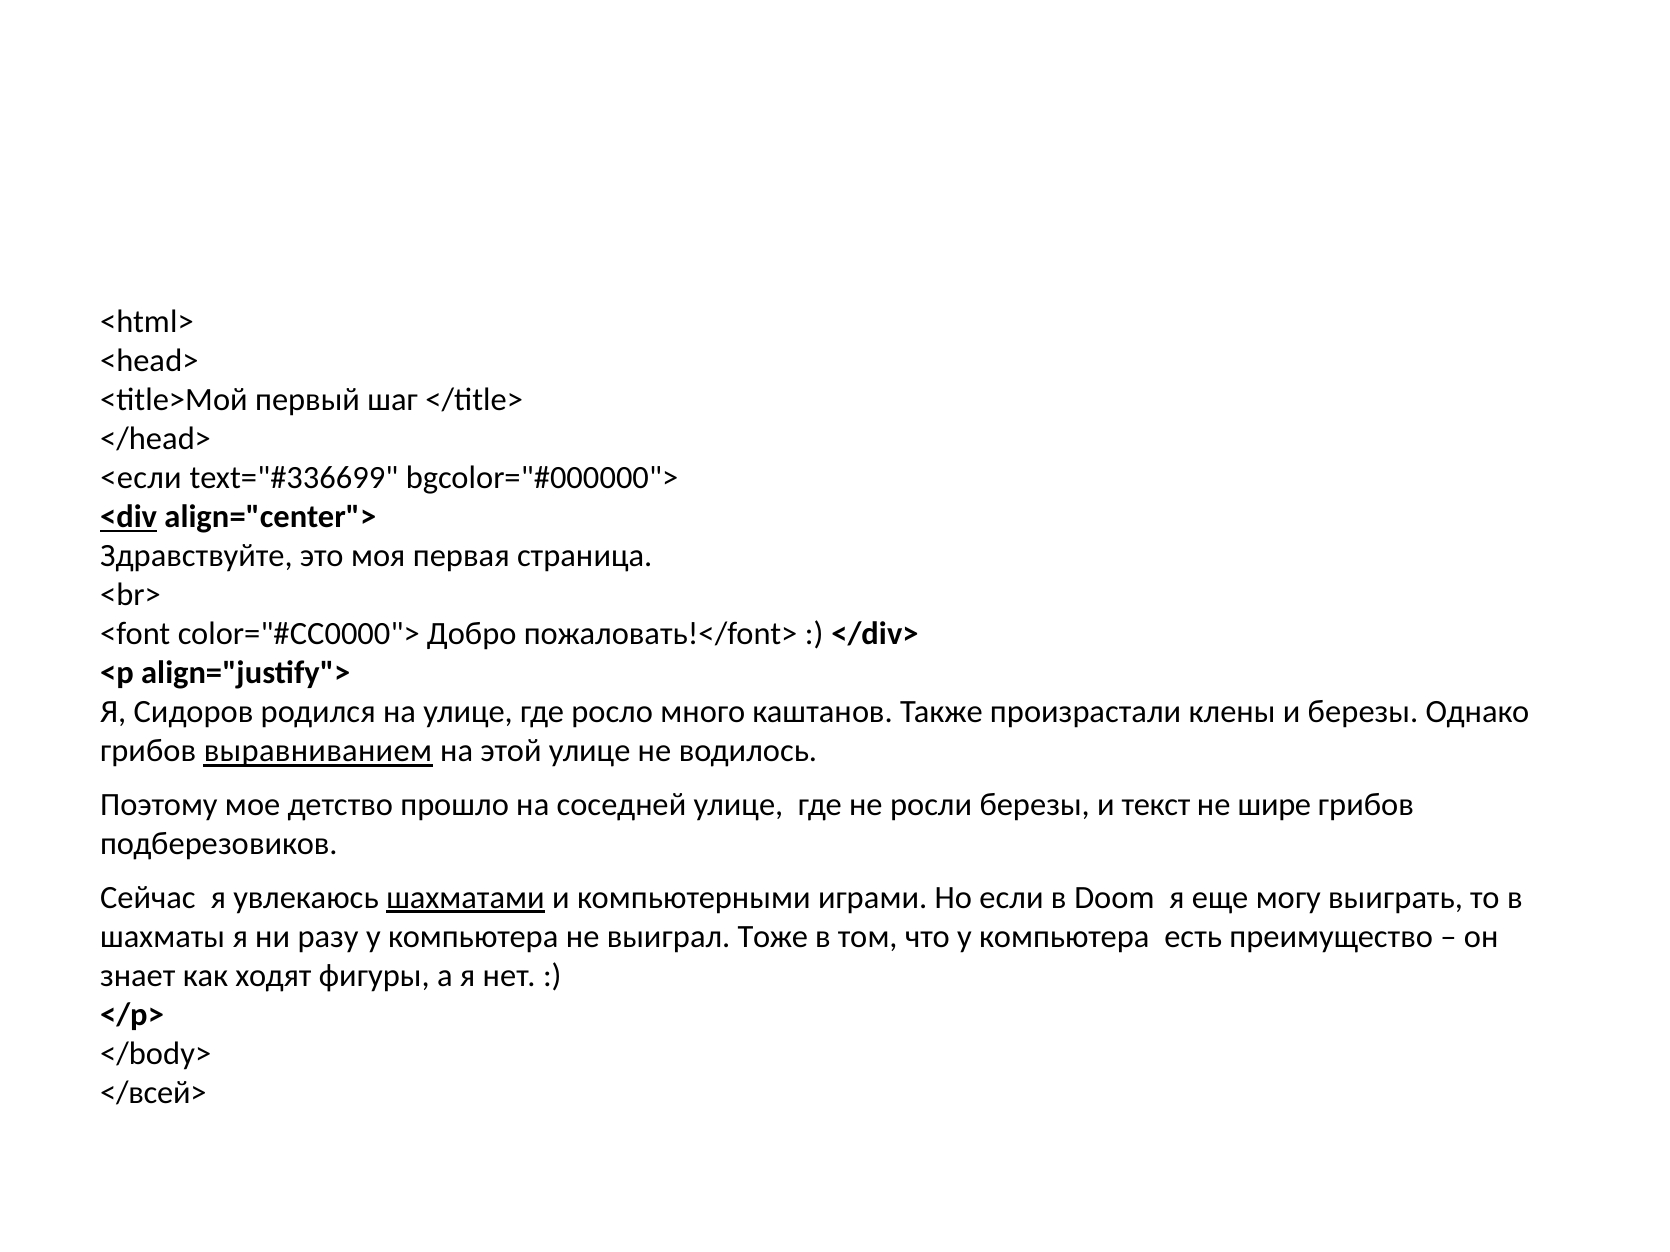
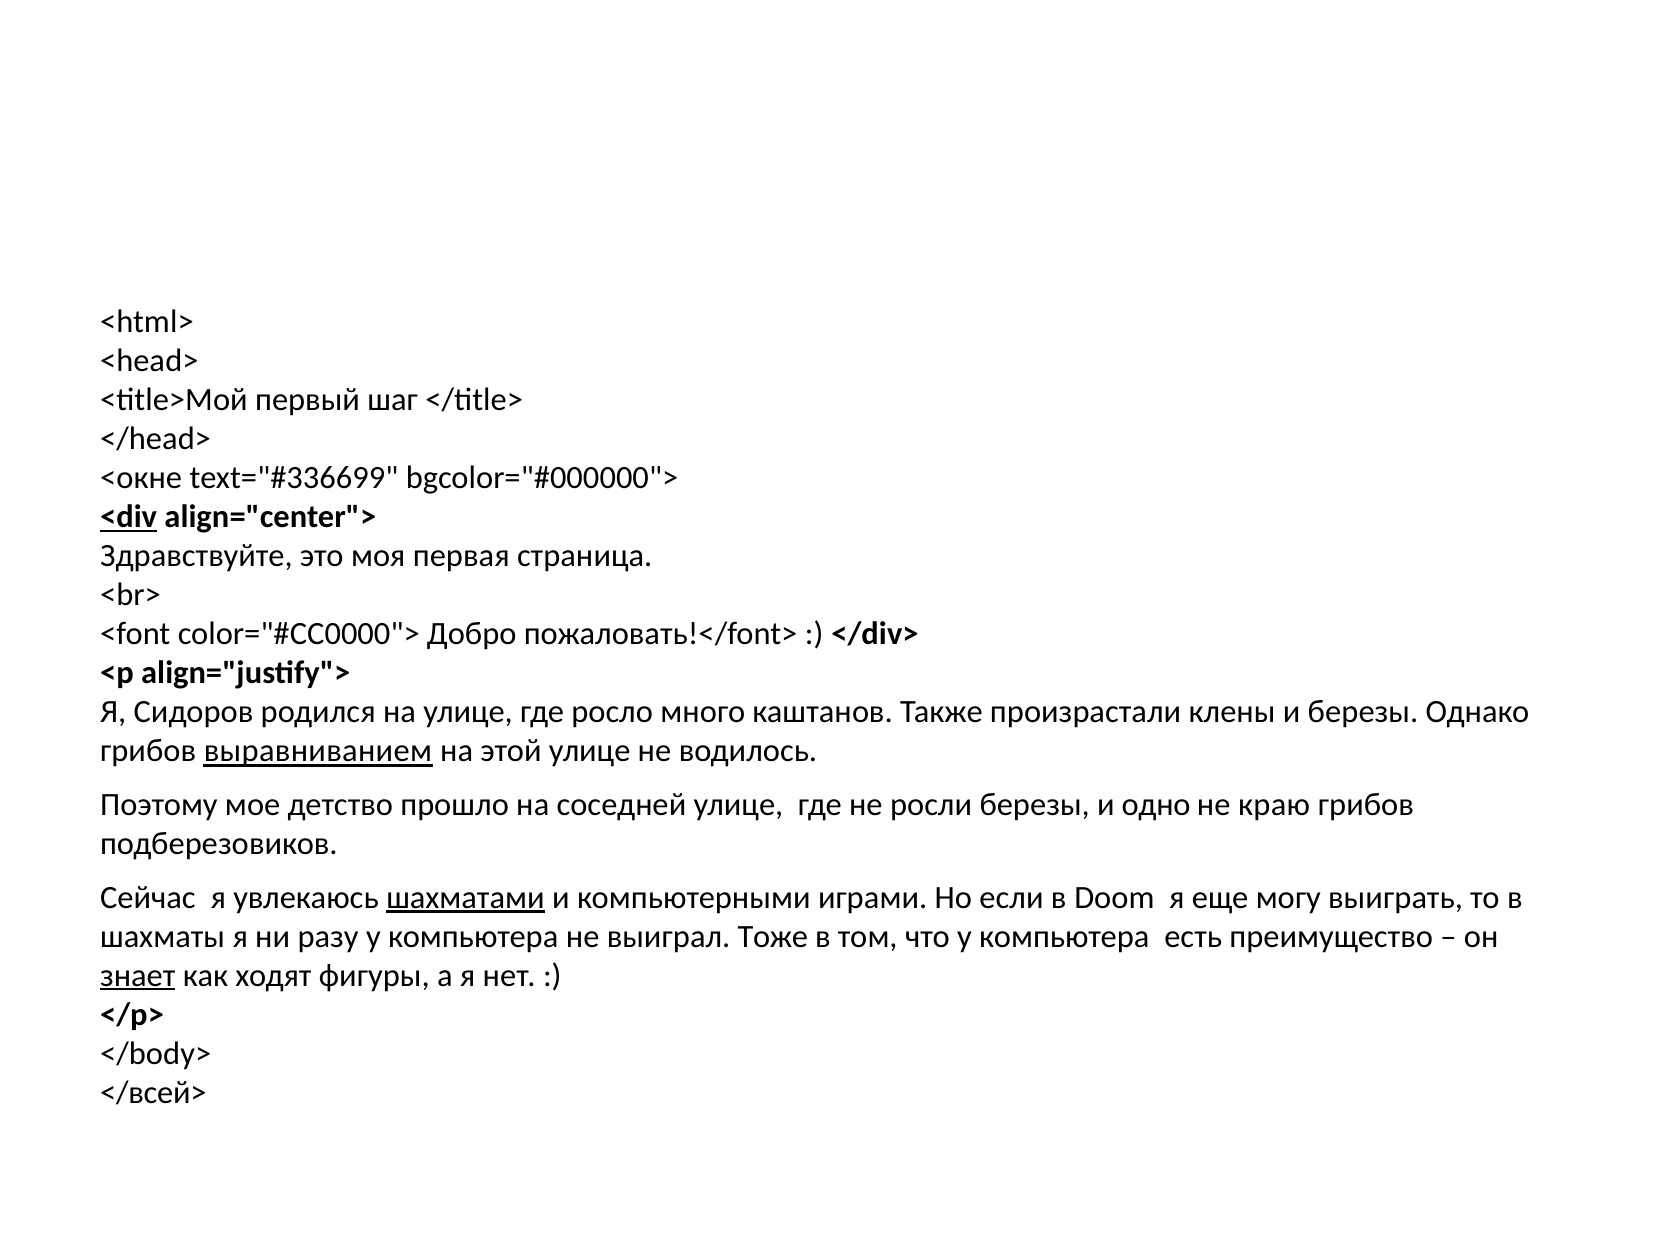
<если: <если -> <окне (141, 478)
текст: текст -> одно (1156, 805)
шире: шире -> краю (1274, 805)
знает underline: none -> present (138, 976)
